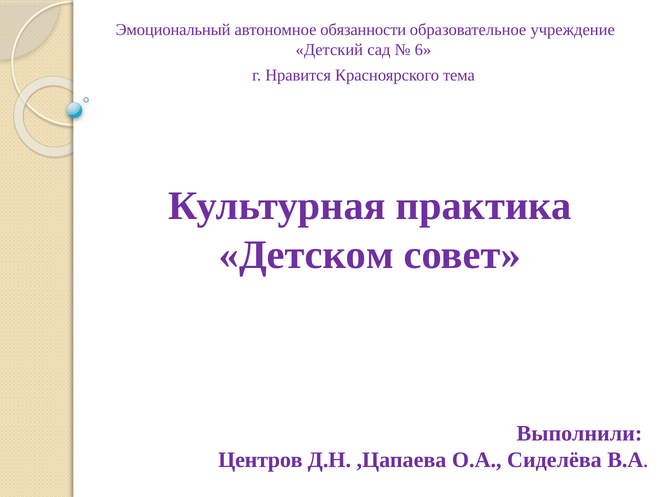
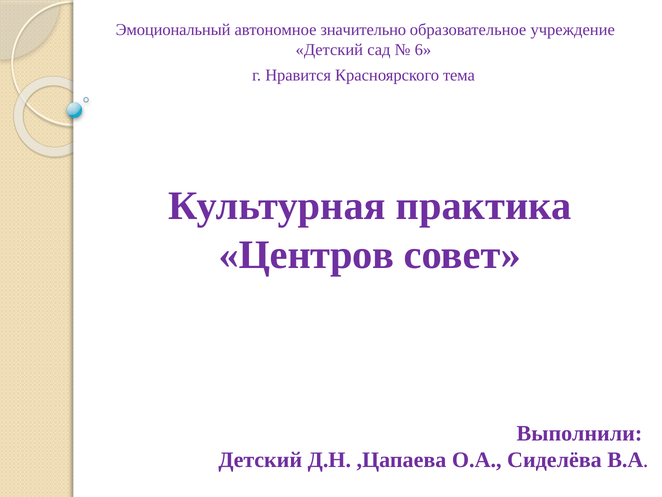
обязанности: обязанности -> значительно (363, 30)
Детском: Детском -> Центров (306, 254)
Центров: Центров -> Детский (260, 460)
